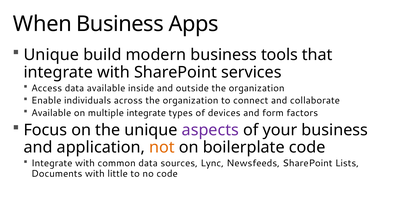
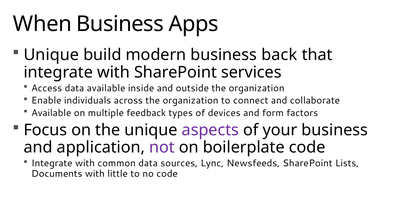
tools: tools -> back (279, 55)
multiple integrate: integrate -> feedback (146, 113)
not colour: orange -> purple (162, 148)
